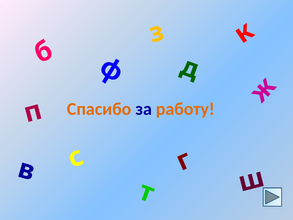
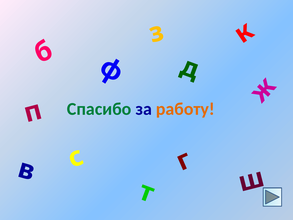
Спасибо colour: orange -> green (99, 109)
